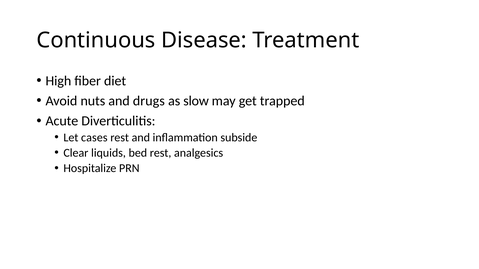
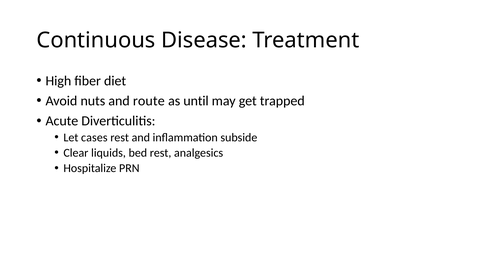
drugs: drugs -> route (149, 101)
slow: slow -> until (196, 101)
